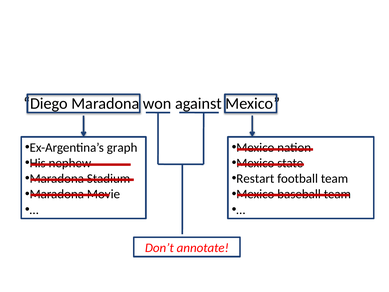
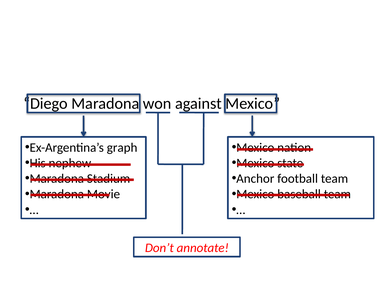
Restart: Restart -> Anchor (255, 178)
